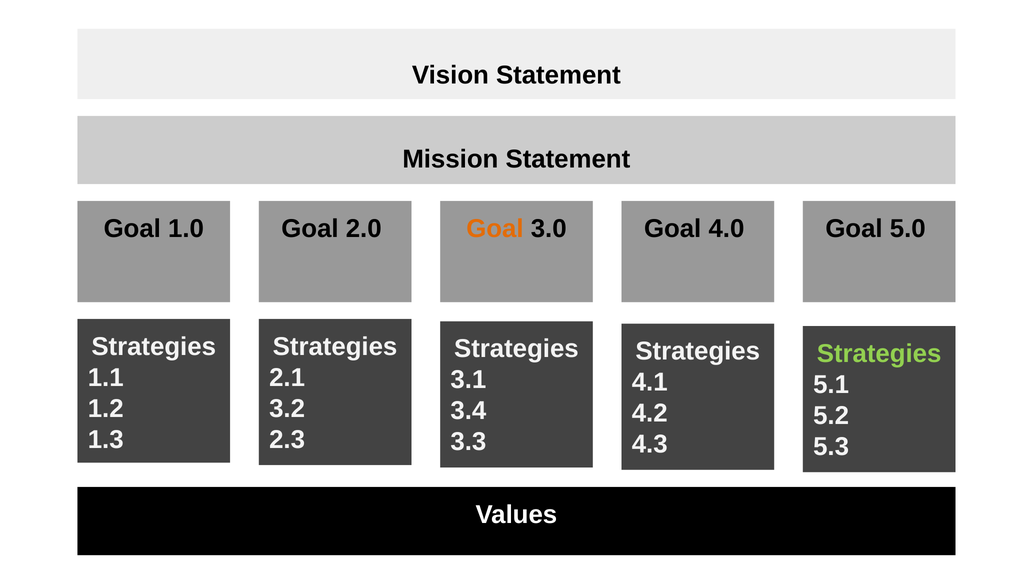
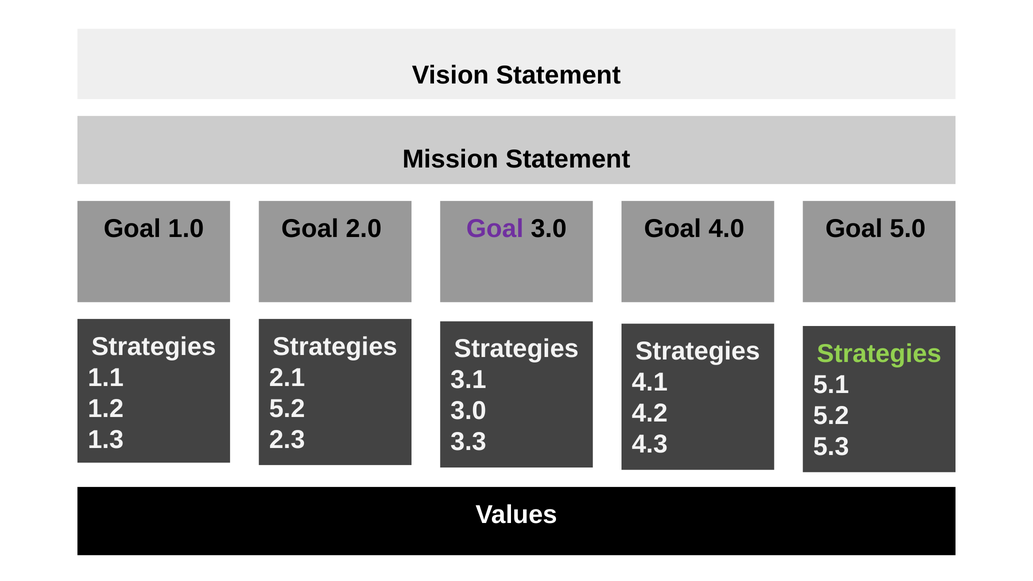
Goal colour: orange -> purple (495, 229)
3.2: 3.2 -> 5.2 (287, 409)
3.4: 3.4 -> 3.0 (468, 411)
